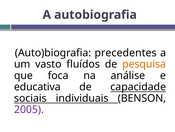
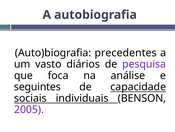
fluídos: fluídos -> diários (83, 64)
pesquisa colour: orange -> purple (144, 64)
educativa: educativa -> seguintes (37, 86)
